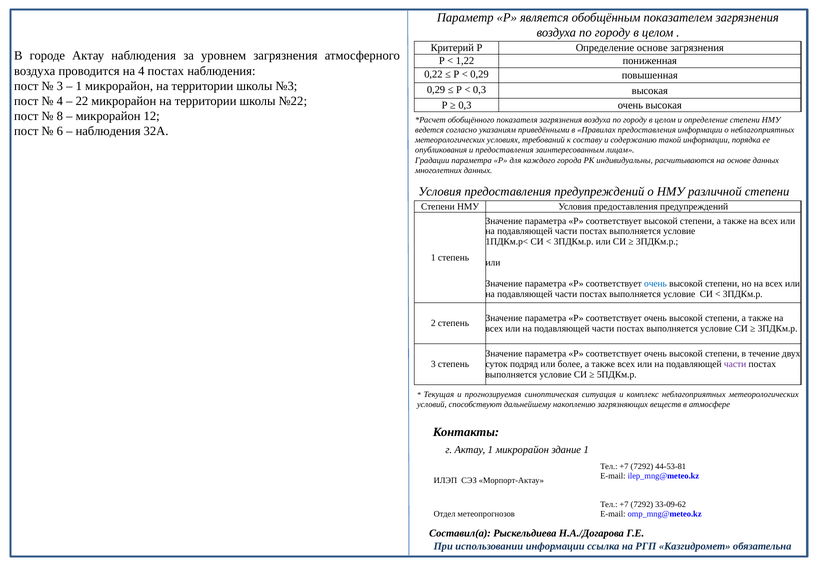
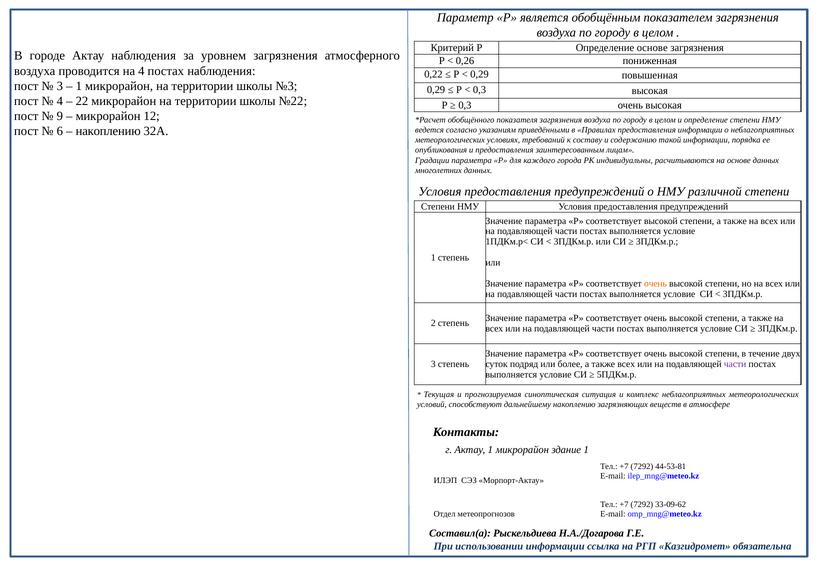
1,22: 1,22 -> 0,26 (465, 61)
8: 8 -> 9 (60, 116)
наблюдения: наблюдения -> накоплению (108, 131)
очень colour: blue -> orange (655, 284)
